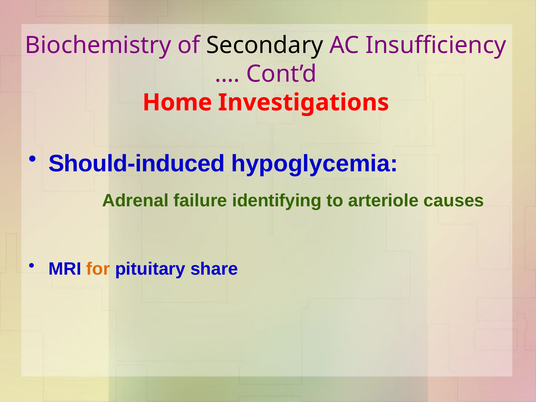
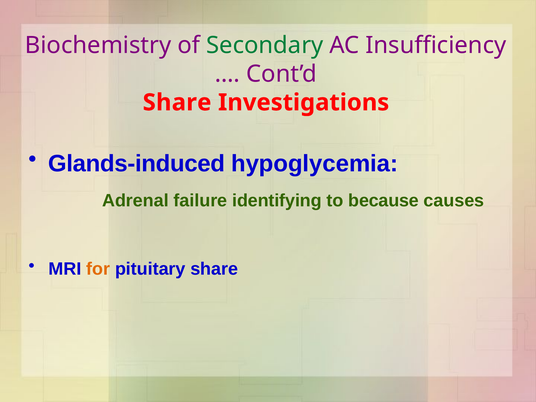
Secondary colour: black -> green (265, 45)
Home: Home -> Share (177, 103)
Should-induced: Should-induced -> Glands-induced (137, 163)
arteriole: arteriole -> because (384, 201)
